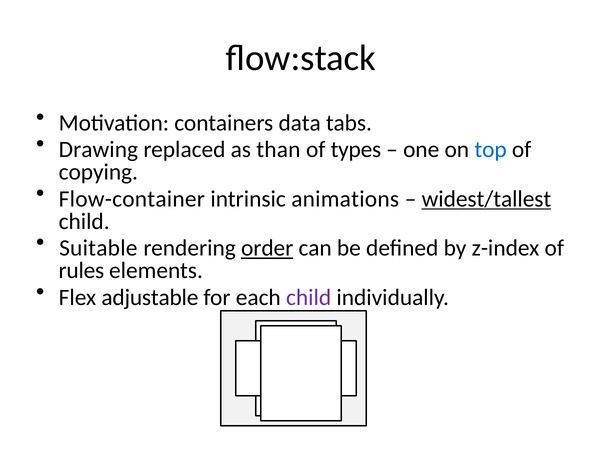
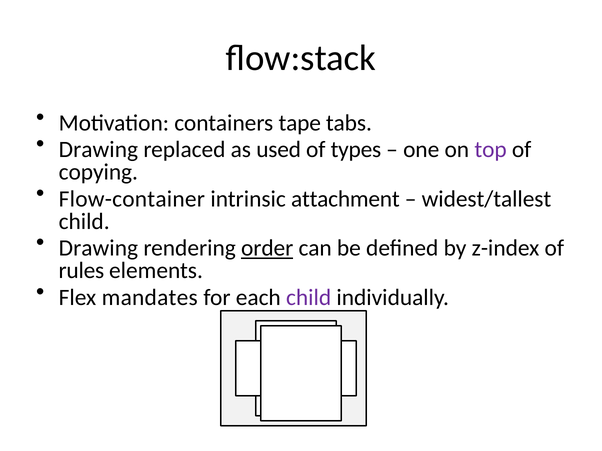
data: data -> tape (300, 123)
than: than -> used (279, 150)
top colour: blue -> purple (491, 150)
animations: animations -> attachment (345, 199)
widest/tallest underline: present -> none (486, 199)
Suitable: Suitable -> Drawing (98, 248)
adjustable: adjustable -> mandates (150, 298)
